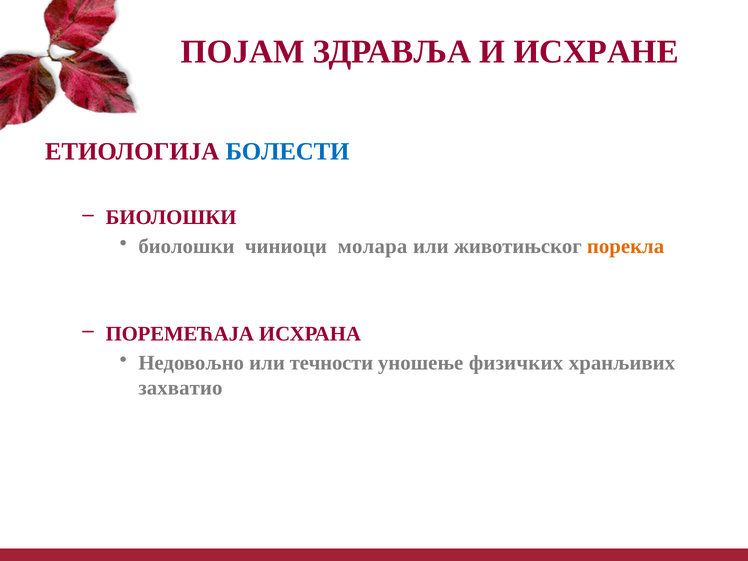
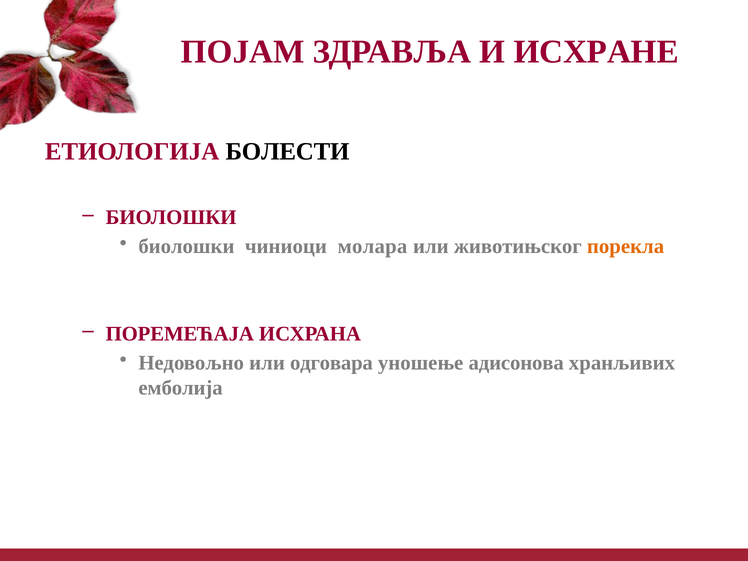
БОЛЕСТИ colour: blue -> black (287, 151)
течности: течности -> одговара (331, 363)
физичких: физичких -> адисонова (516, 363)
захватио: захватио -> емболија (181, 388)
